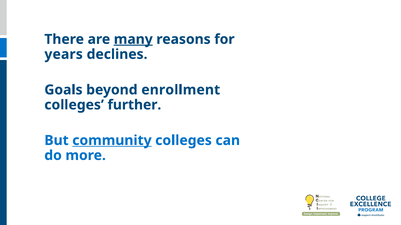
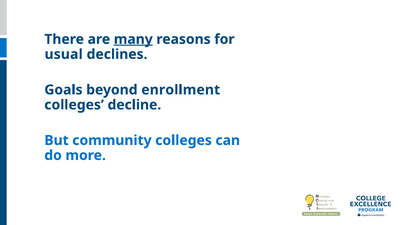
years: years -> usual (64, 54)
further: further -> decline (134, 105)
community underline: present -> none (112, 141)
